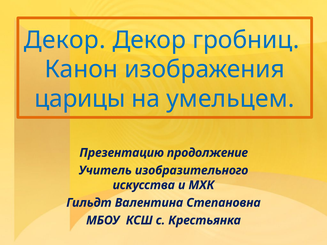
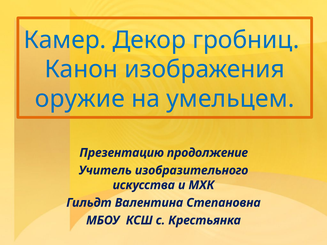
Декор: Декор -> Камер (65, 40)
царицы: царицы -> оружие (80, 99)
